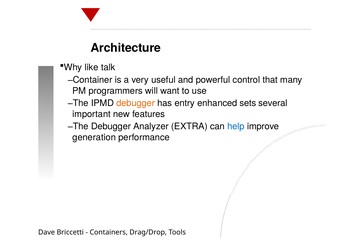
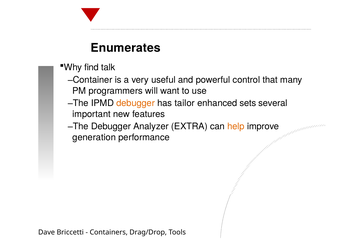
Architecture: Architecture -> Enumerates (126, 48)
like: like -> find (92, 67)
entry: entry -> tailor (185, 103)
help colour: blue -> orange (236, 126)
